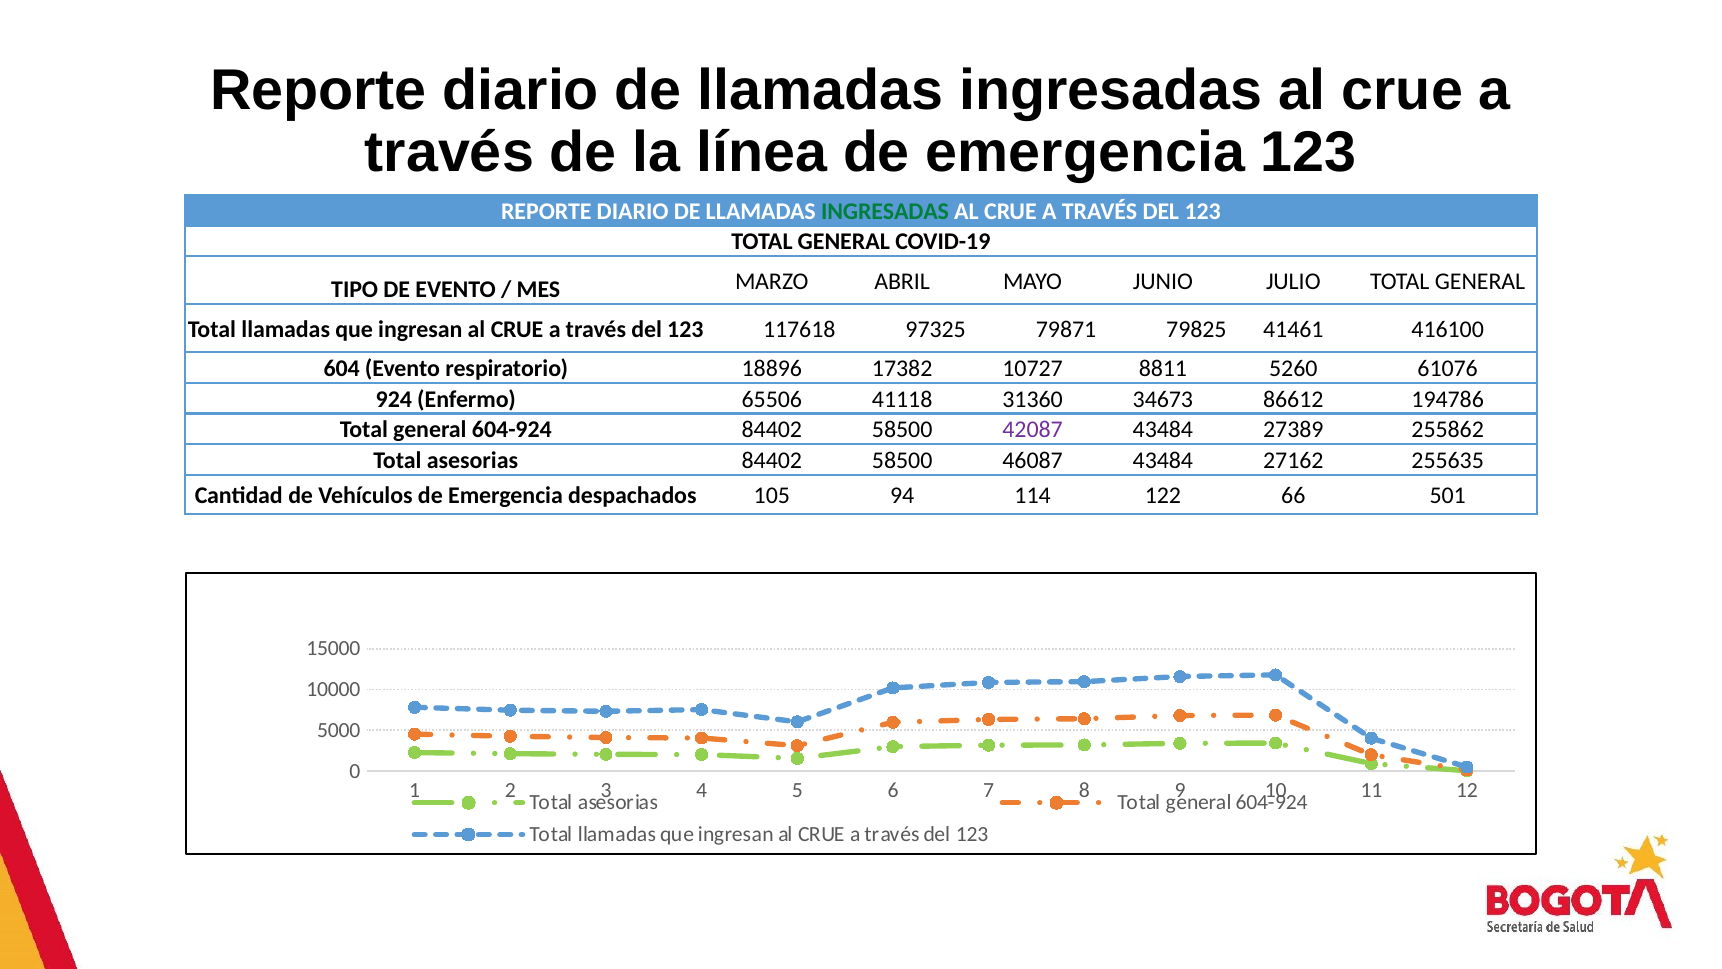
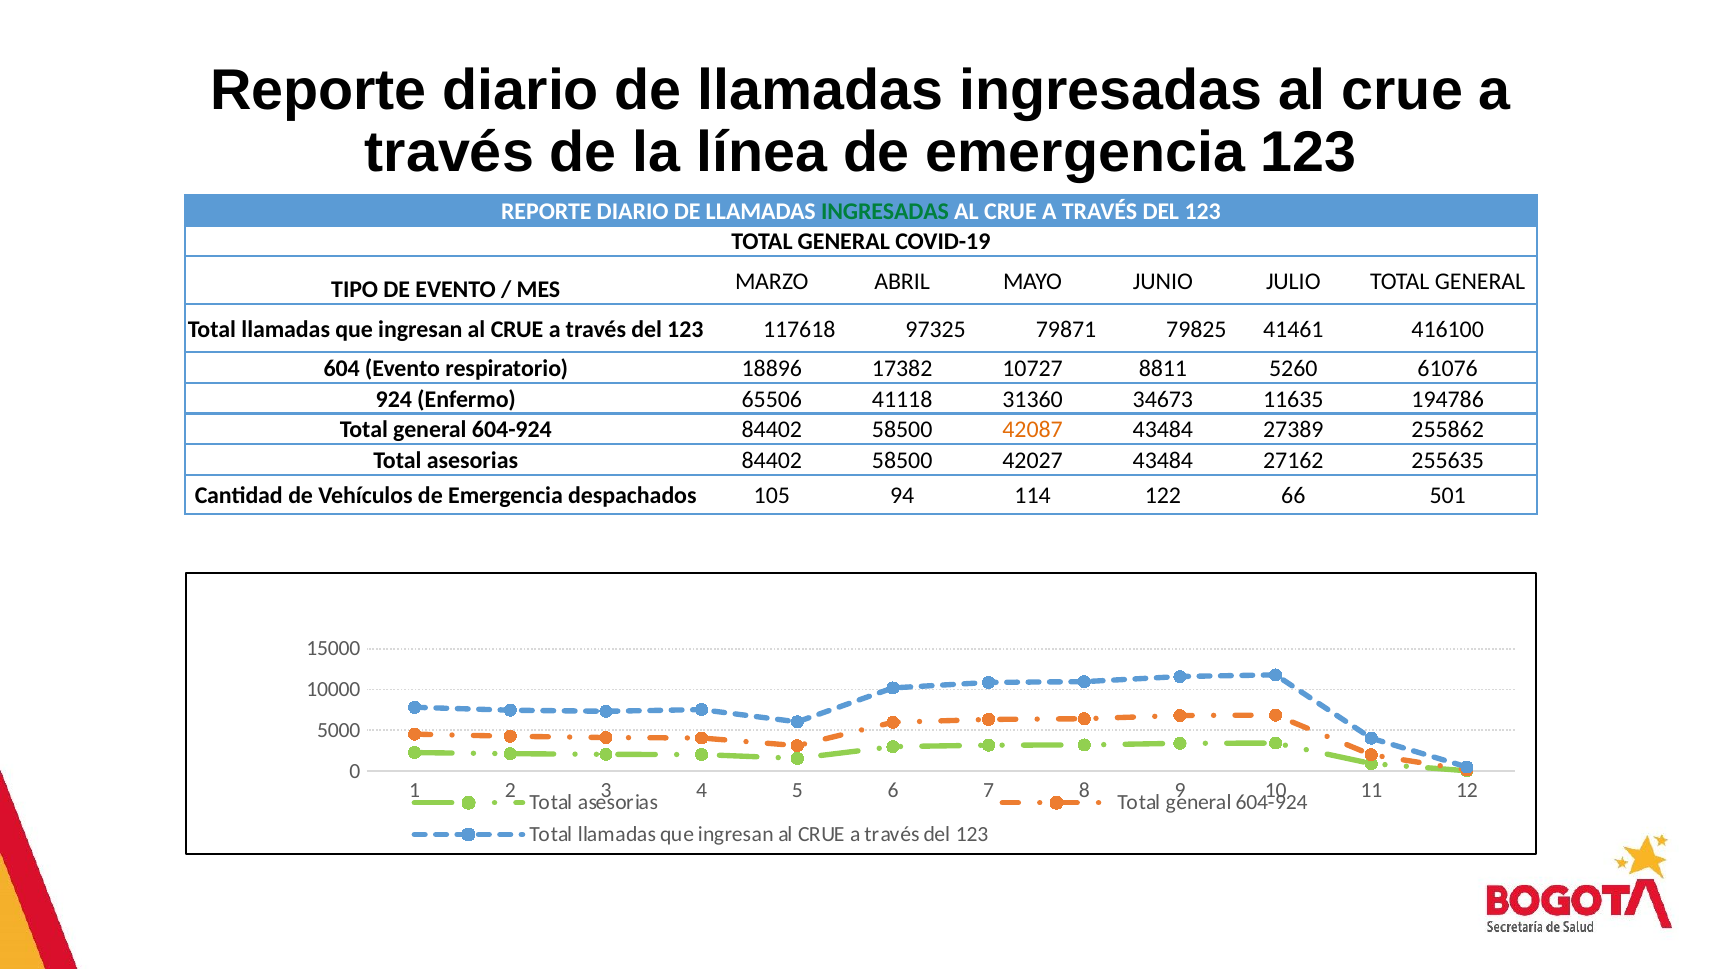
86612: 86612 -> 11635 (1293, 399)
42087 colour: purple -> orange (1033, 430)
46087: 46087 -> 42027 (1033, 460)
